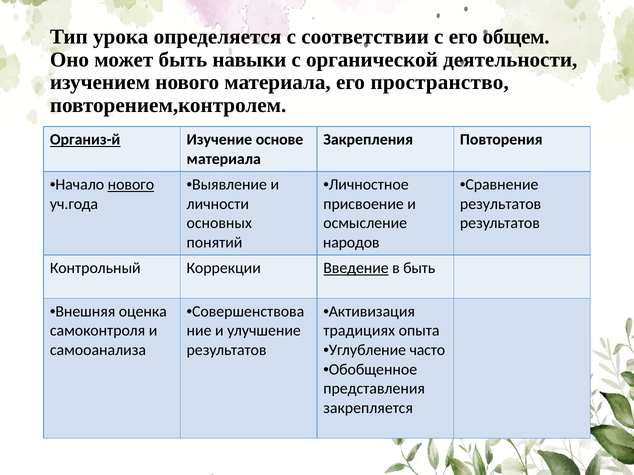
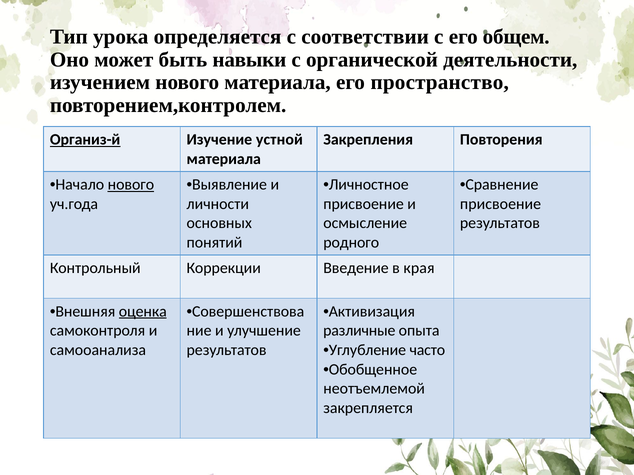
основе: основе -> устной (279, 140)
результатов: результатов -> присвоение (501, 204)
народов: народов -> родного (351, 243)
Введение underline: present -> none (356, 268)
в быть: быть -> края (419, 268)
оценка underline: none -> present (143, 312)
традициях: традициях -> различные (359, 331)
представления: представления -> неотъемлемой (374, 389)
